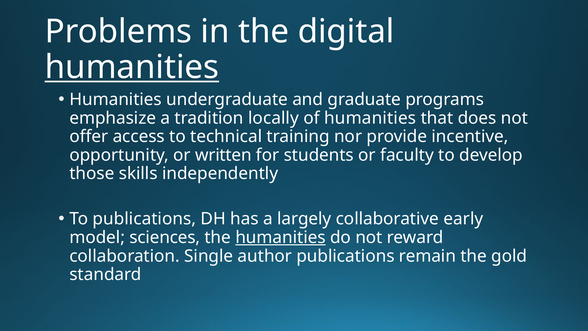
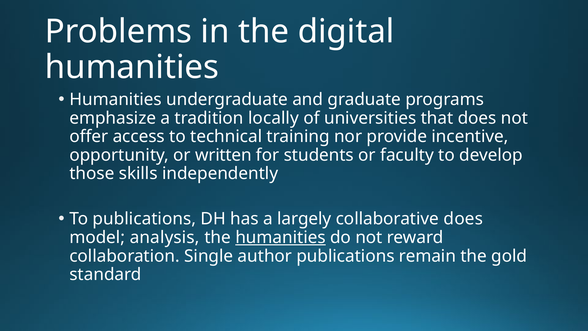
humanities underline: present -> none (132, 67)
of humanities: humanities -> universities (370, 118)
collaborative early: early -> does (463, 219)
sciences: sciences -> analysis (165, 237)
